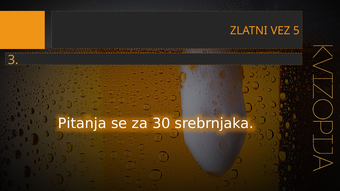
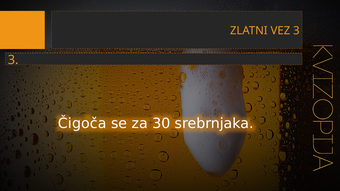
VEZ 5: 5 -> 3 (296, 31)
Pitanja: Pitanja -> Čigoča (82, 124)
